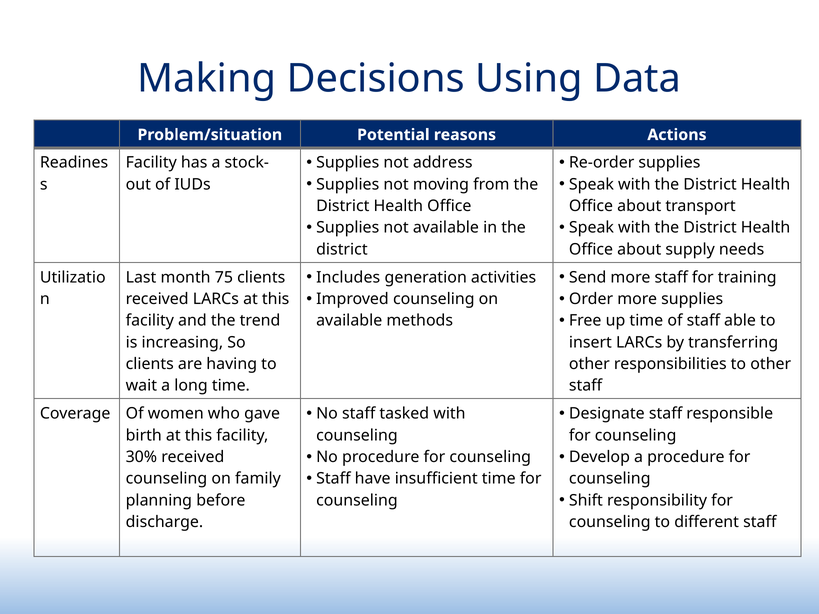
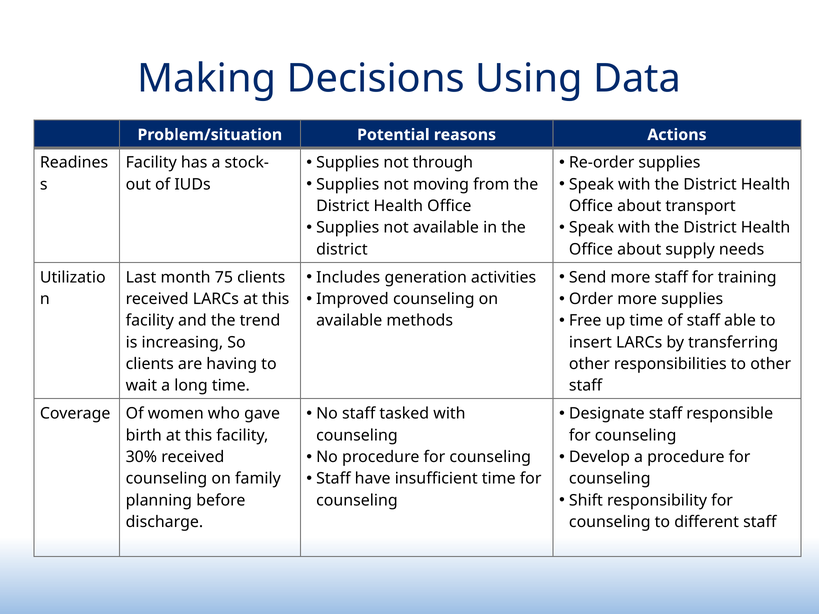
address: address -> through (443, 163)
